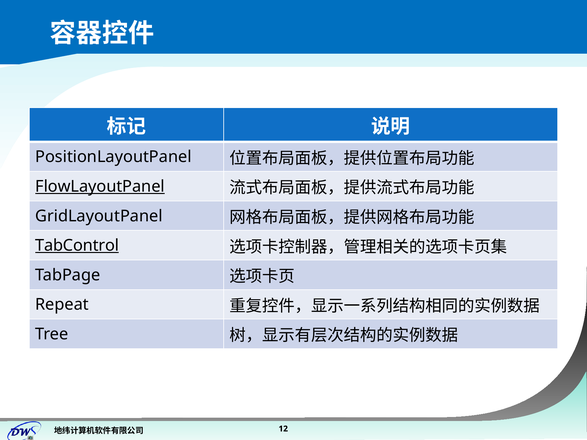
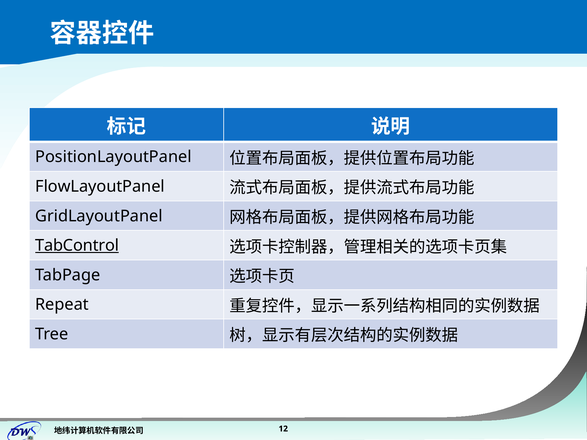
FlowLayoutPanel underline: present -> none (100, 187)
